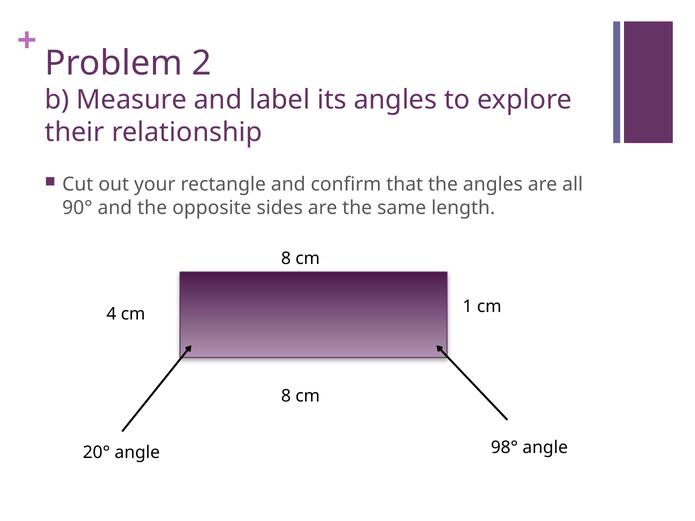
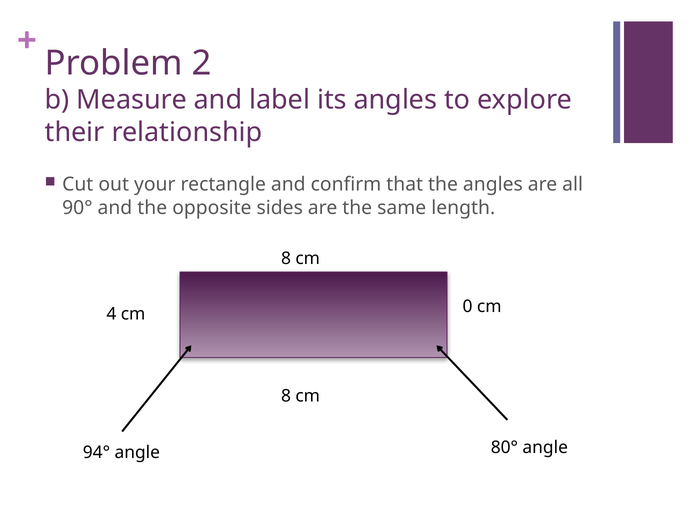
1: 1 -> 0 (468, 307)
20°: 20° -> 94° (96, 453)
98°: 98° -> 80° (504, 448)
